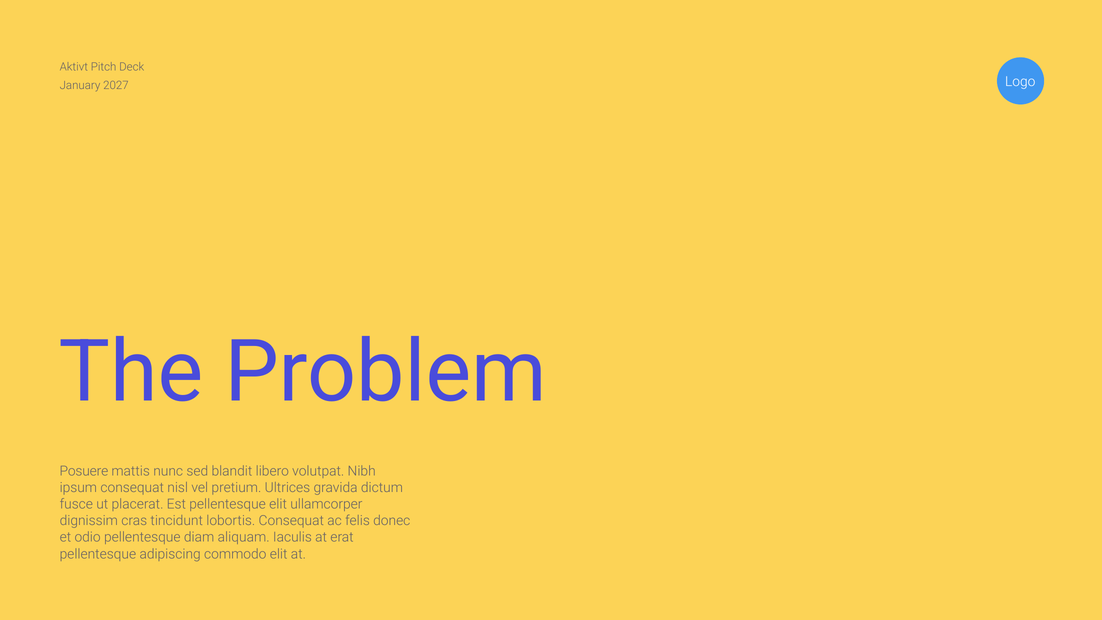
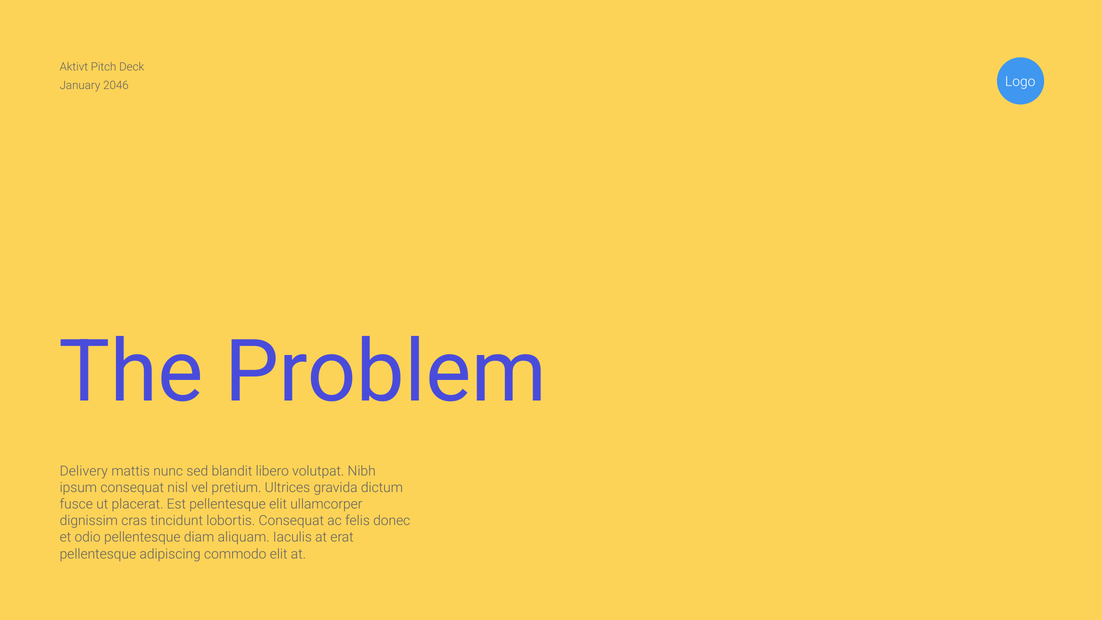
2027: 2027 -> 2046 (116, 85)
Posuere: Posuere -> Delivery (84, 471)
